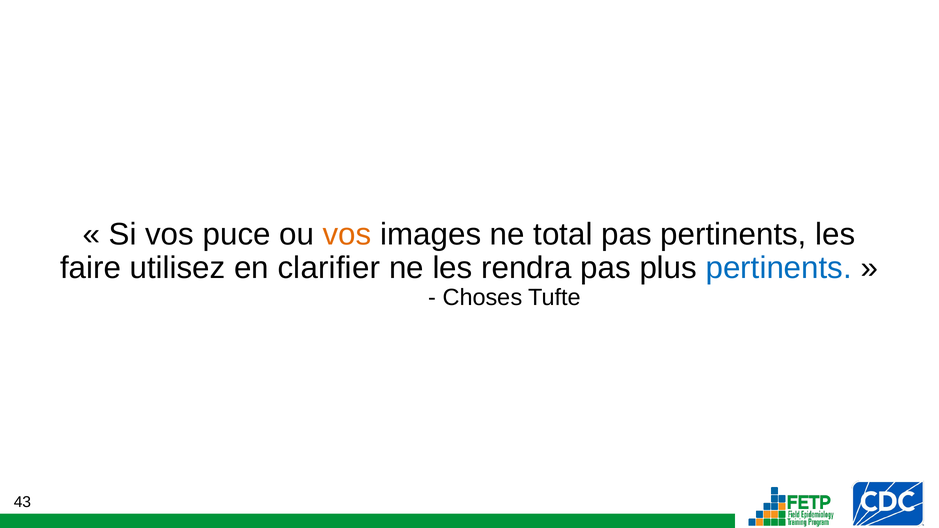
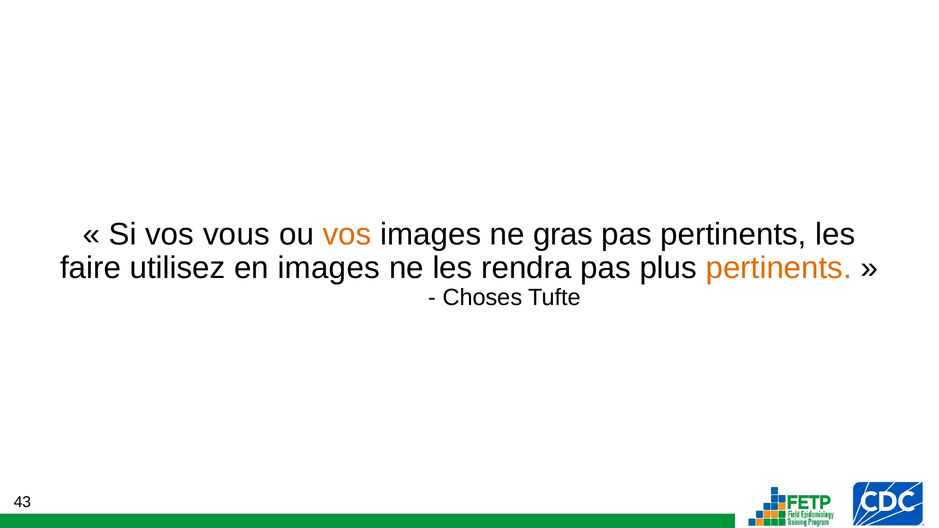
puce: puce -> vous (237, 234)
total: total -> gras (563, 234)
en clarifier: clarifier -> images (329, 268)
pertinents colour: blue -> orange (779, 268)
